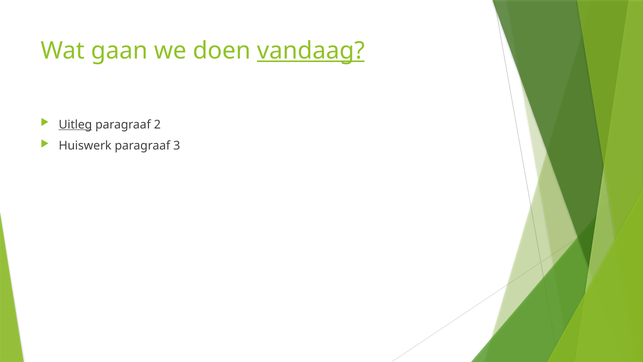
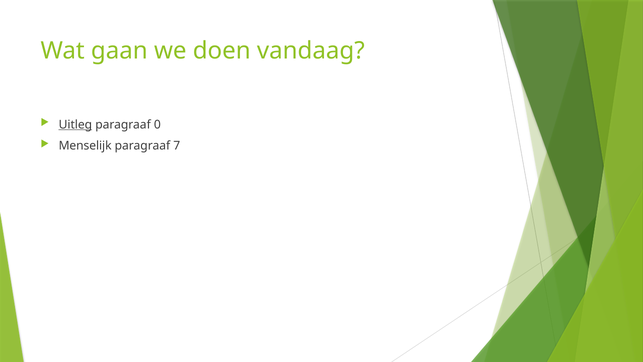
vandaag underline: present -> none (311, 51)
2: 2 -> 0 (157, 124)
Huiswerk: Huiswerk -> Menselijk (85, 146)
3: 3 -> 7 (177, 146)
